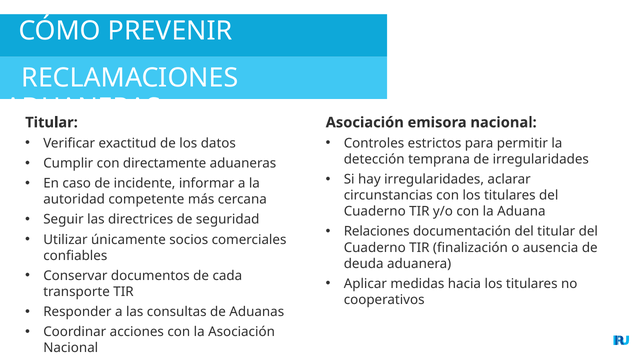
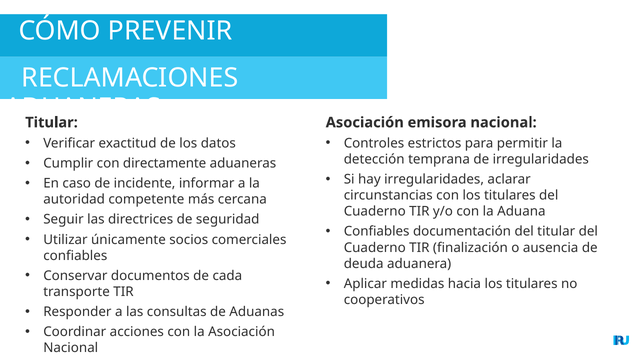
Relaciones: Relaciones -> Confiables (377, 232)
